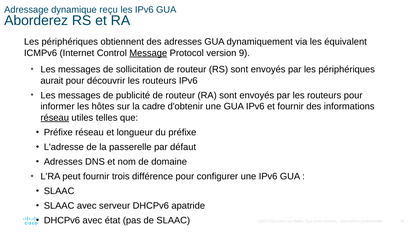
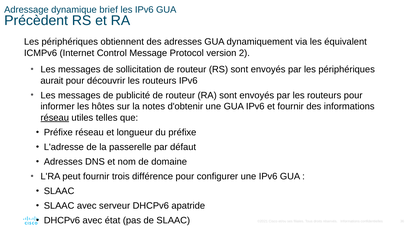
reçu: reçu -> brief (109, 10)
Aborderez: Aborderez -> Précèdent (36, 21)
Message underline: present -> none (148, 53)
9: 9 -> 2 (244, 53)
cadre: cadre -> notes (154, 107)
